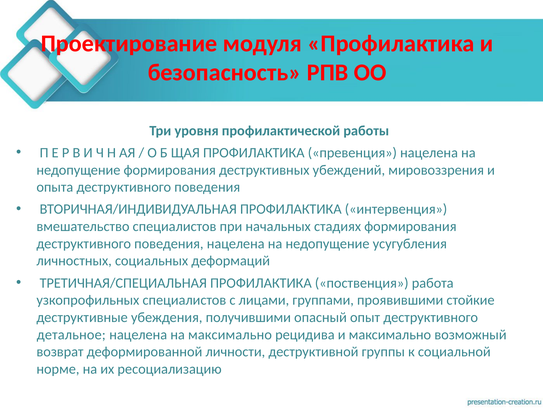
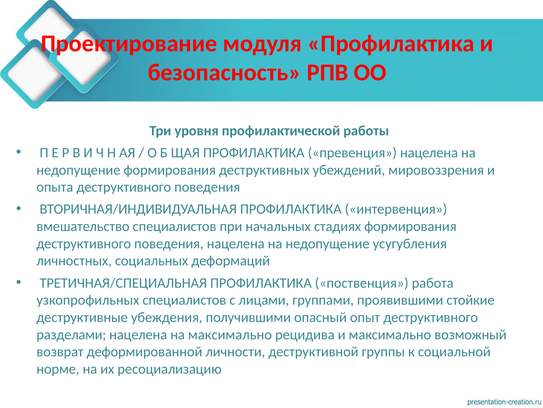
детальное: детальное -> разделами (71, 334)
